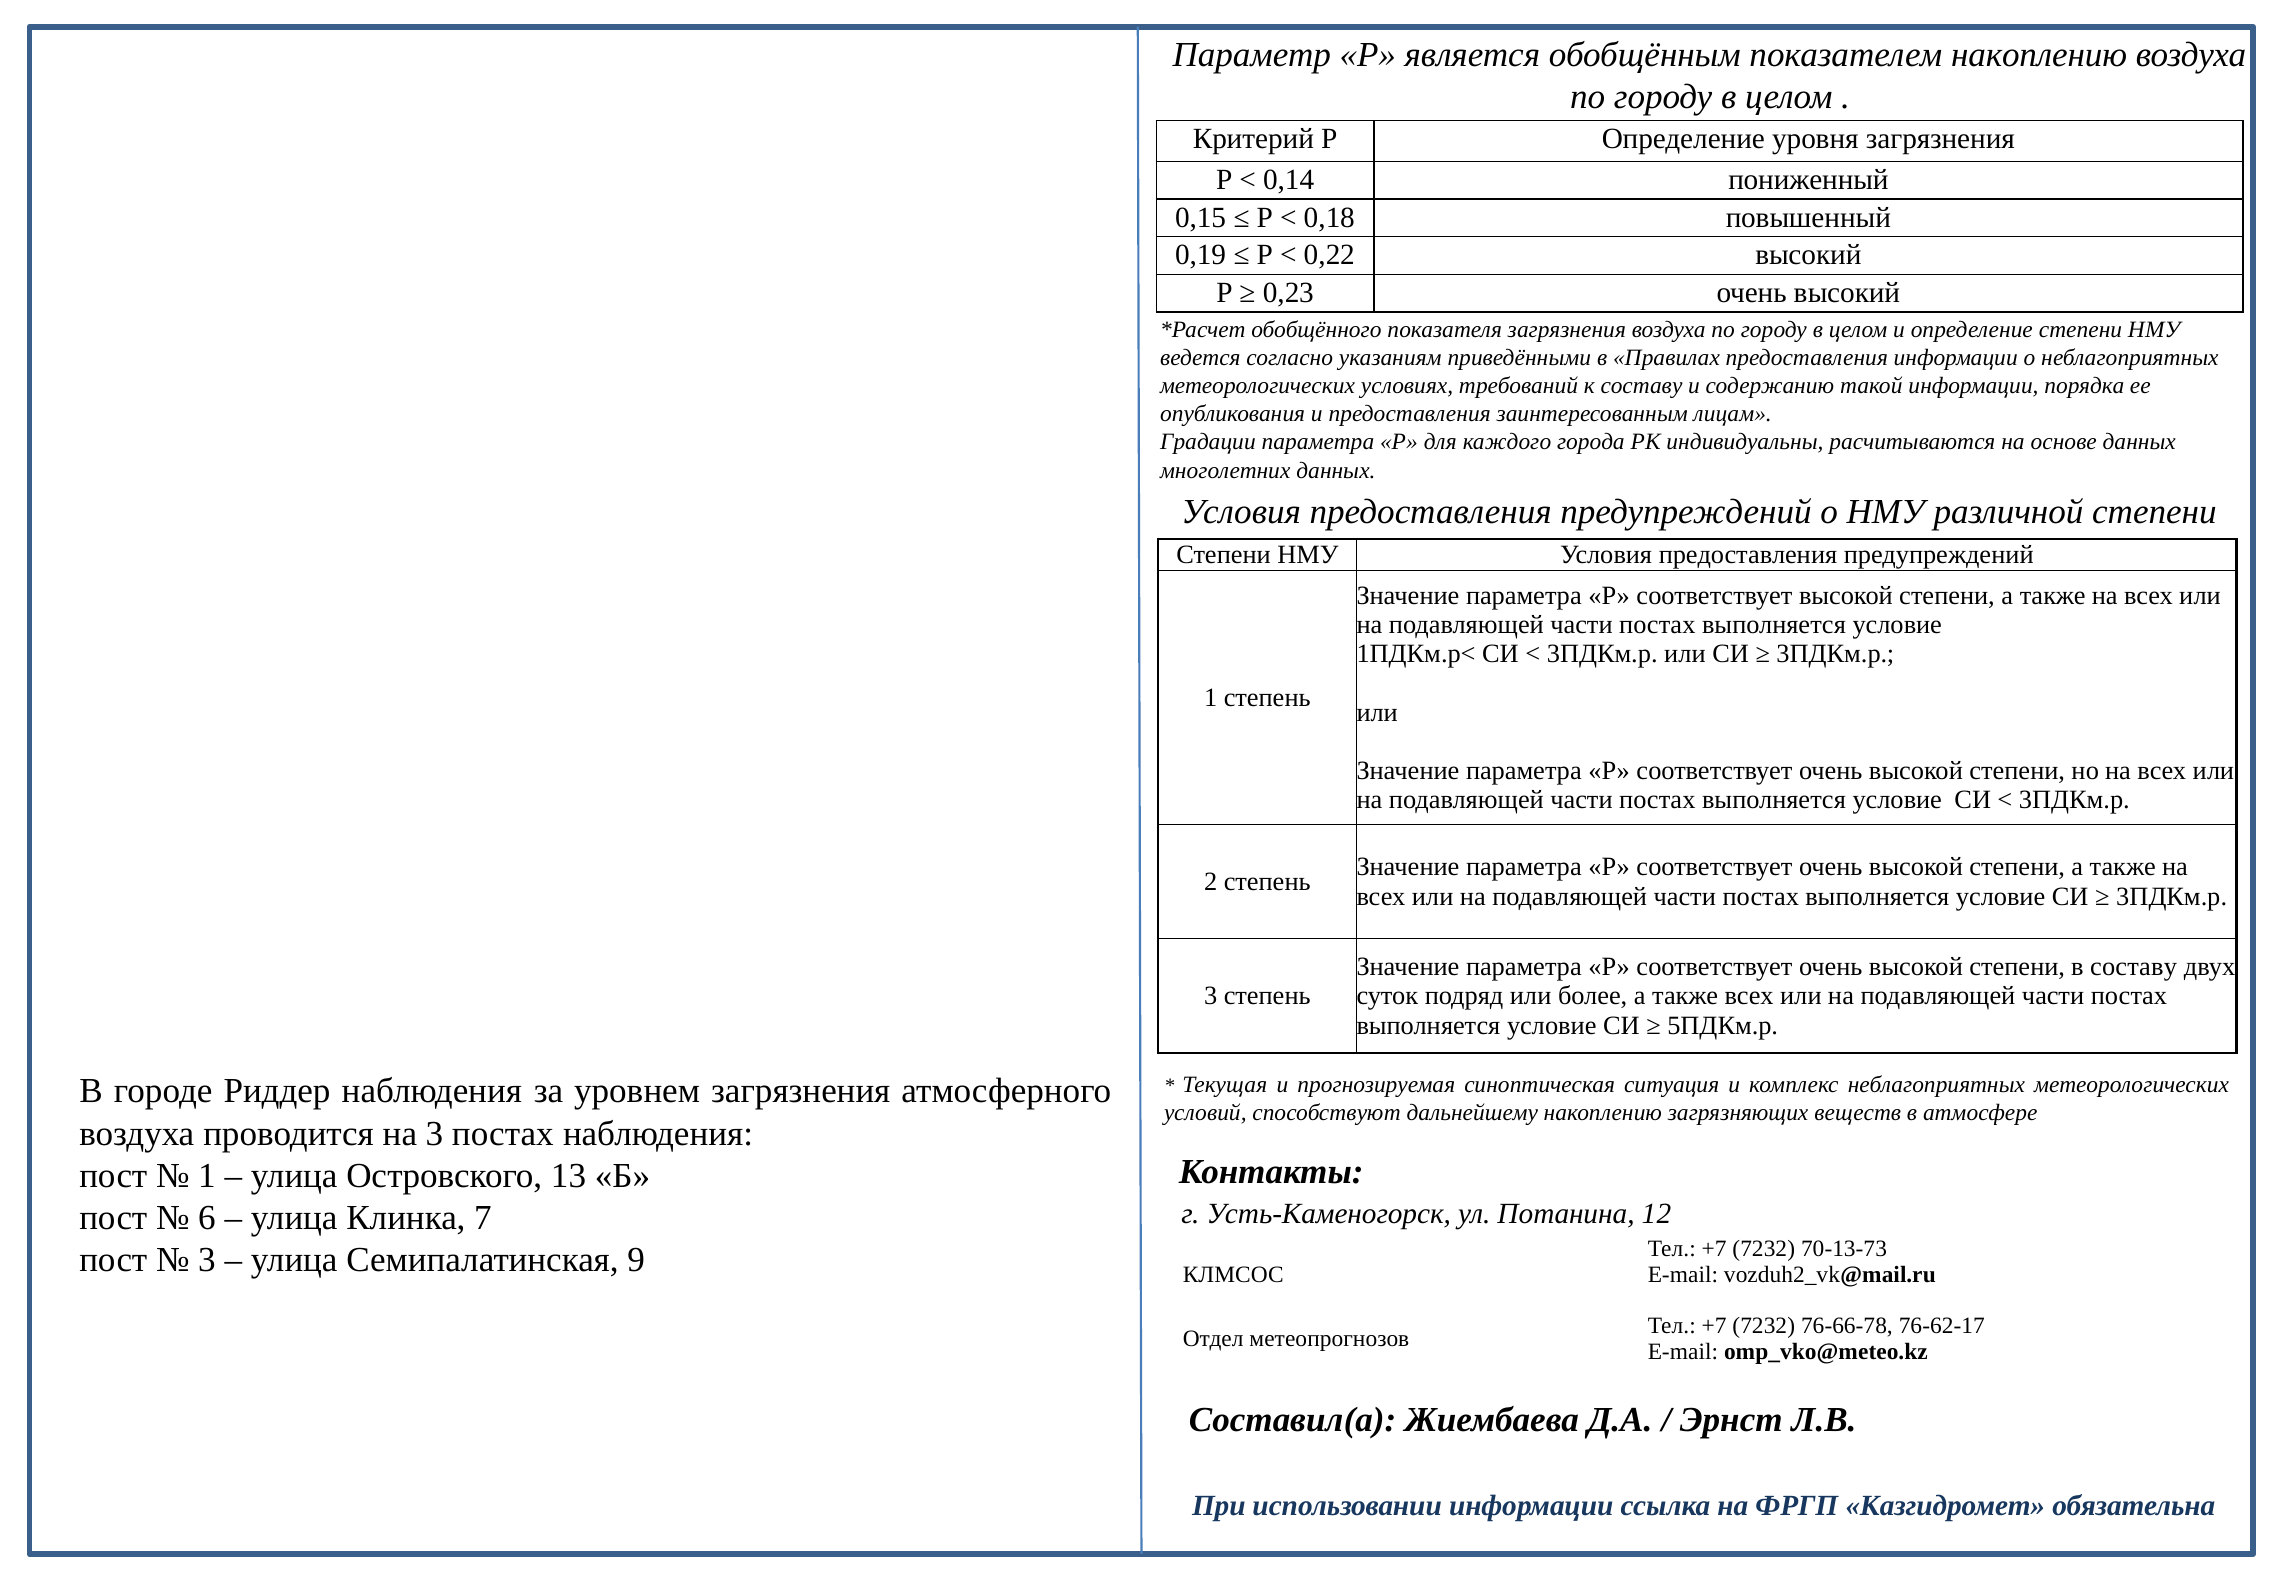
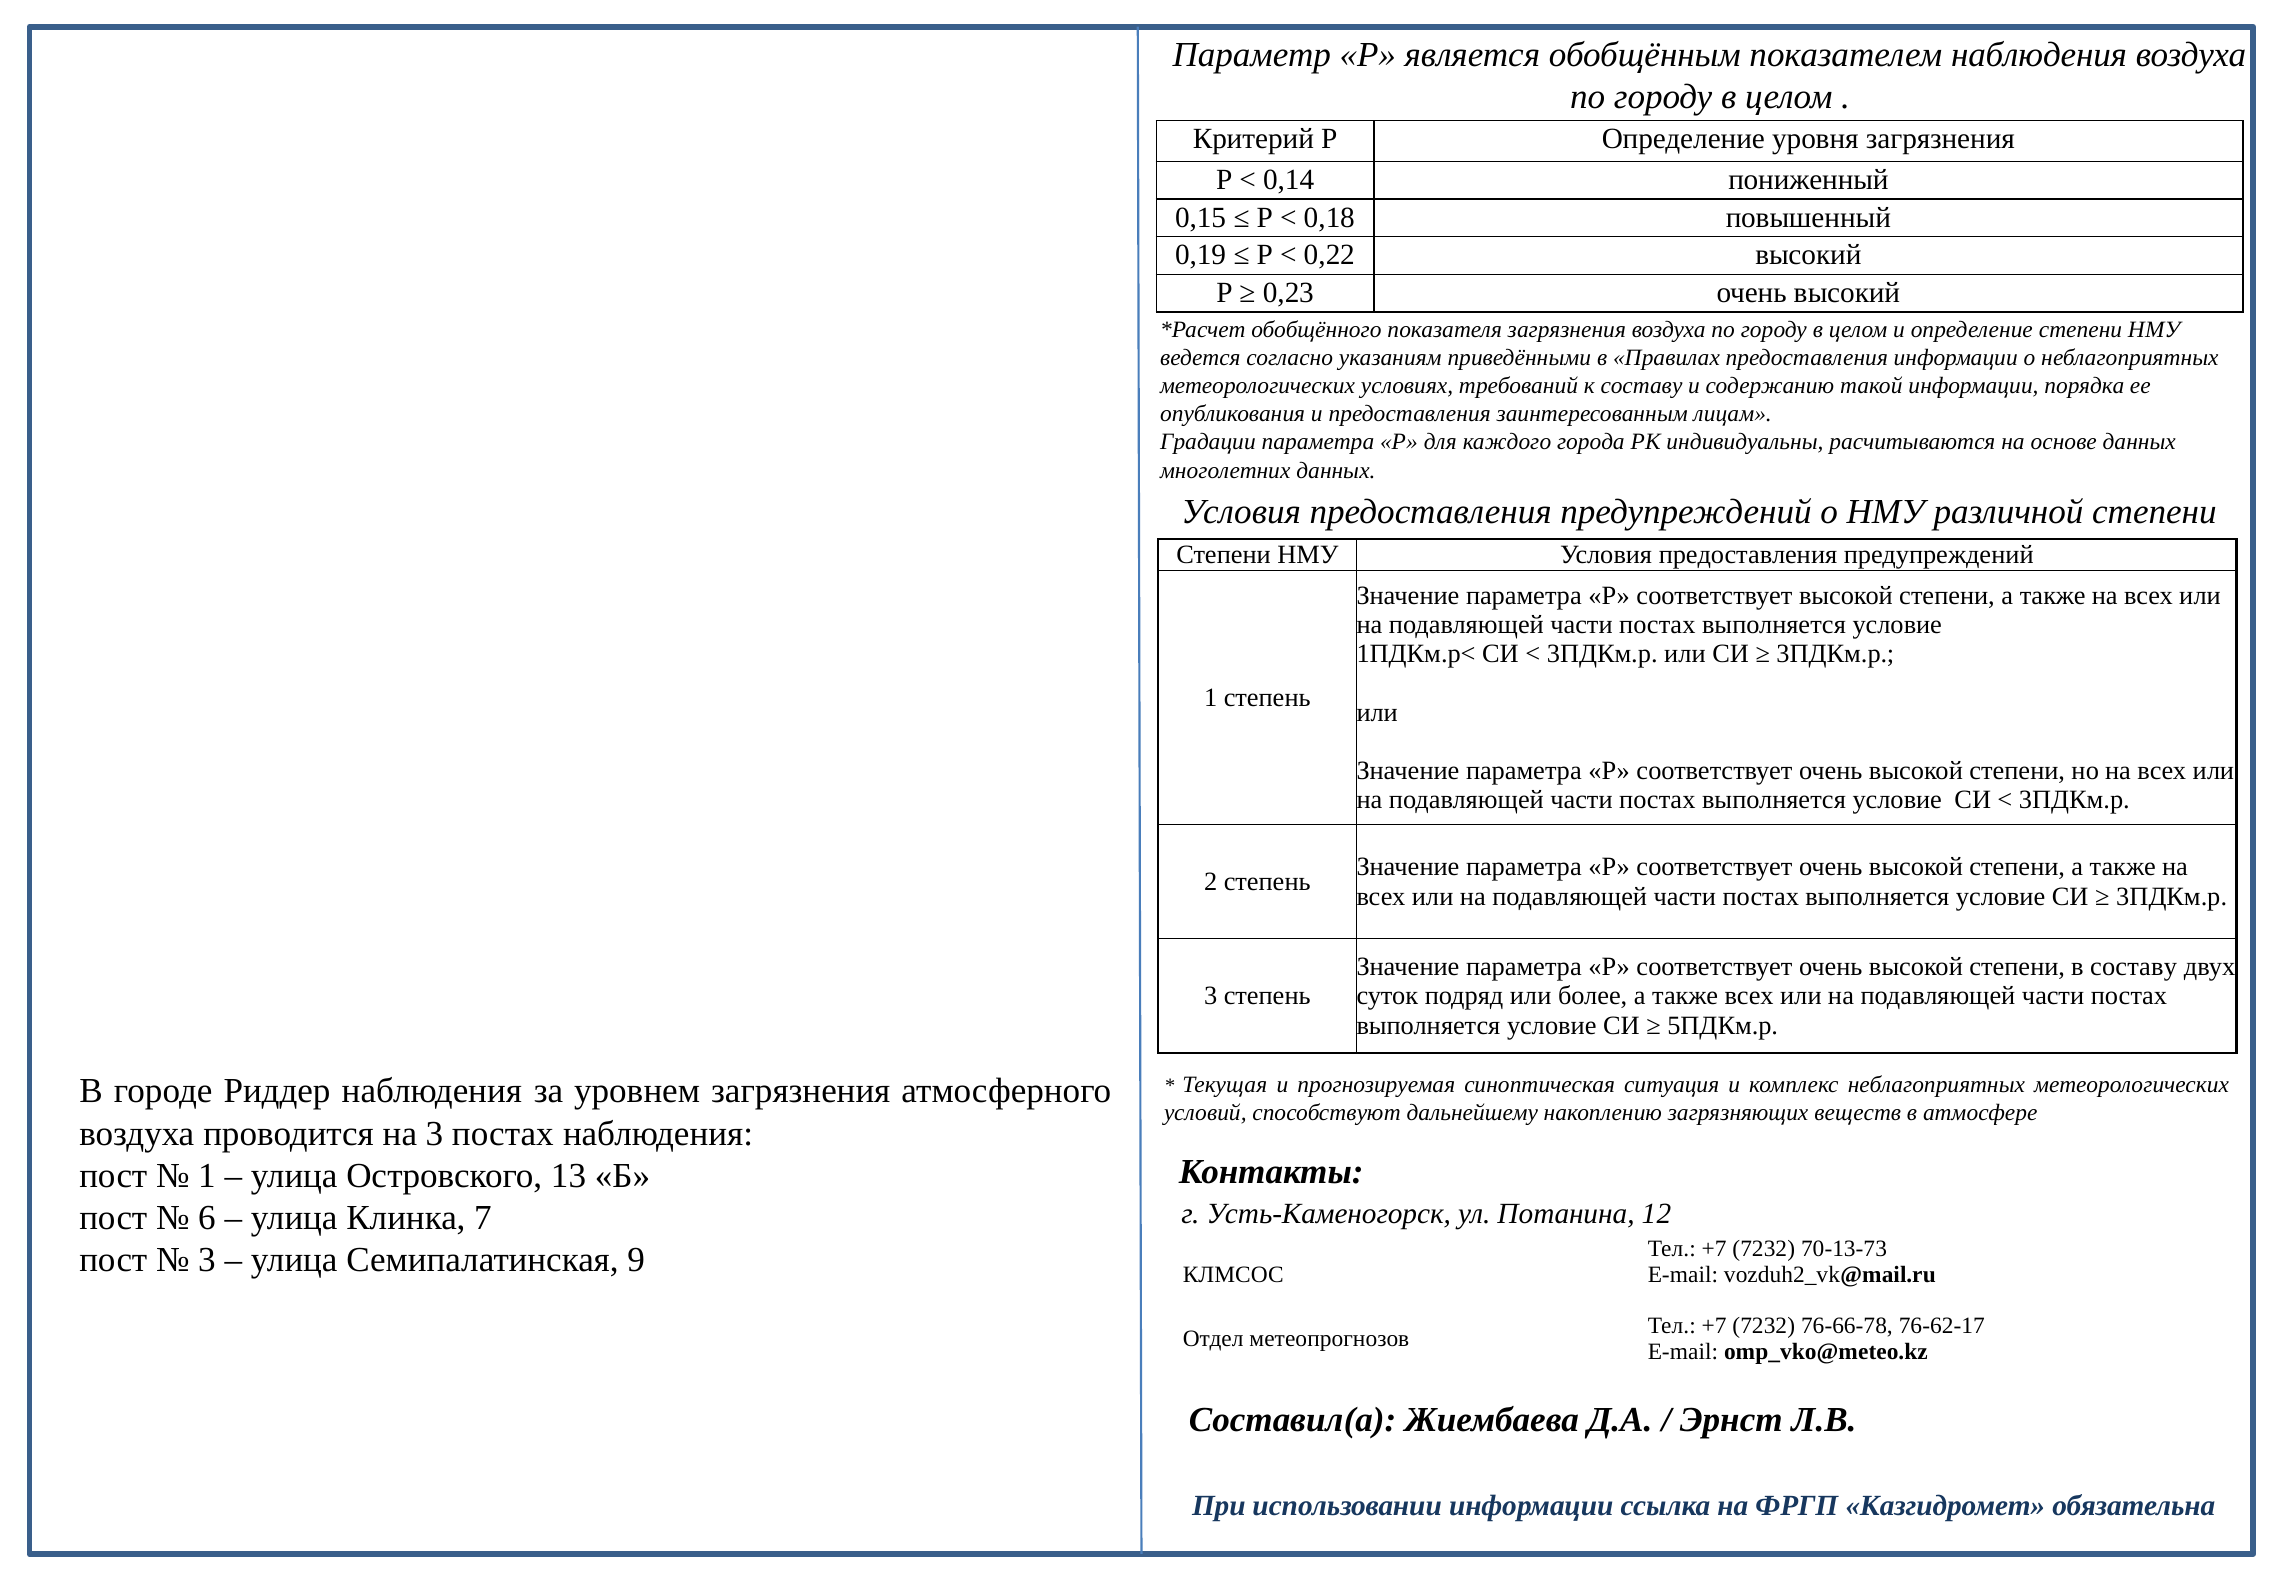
показателем накоплению: накоплению -> наблюдения (2039, 55)
